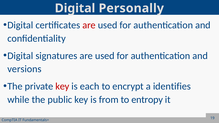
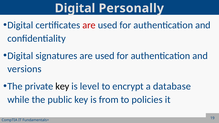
key colour: red -> black (62, 86)
each: each -> level (90, 86)
identifies: identifies -> database (172, 86)
entropy: entropy -> policies (147, 100)
